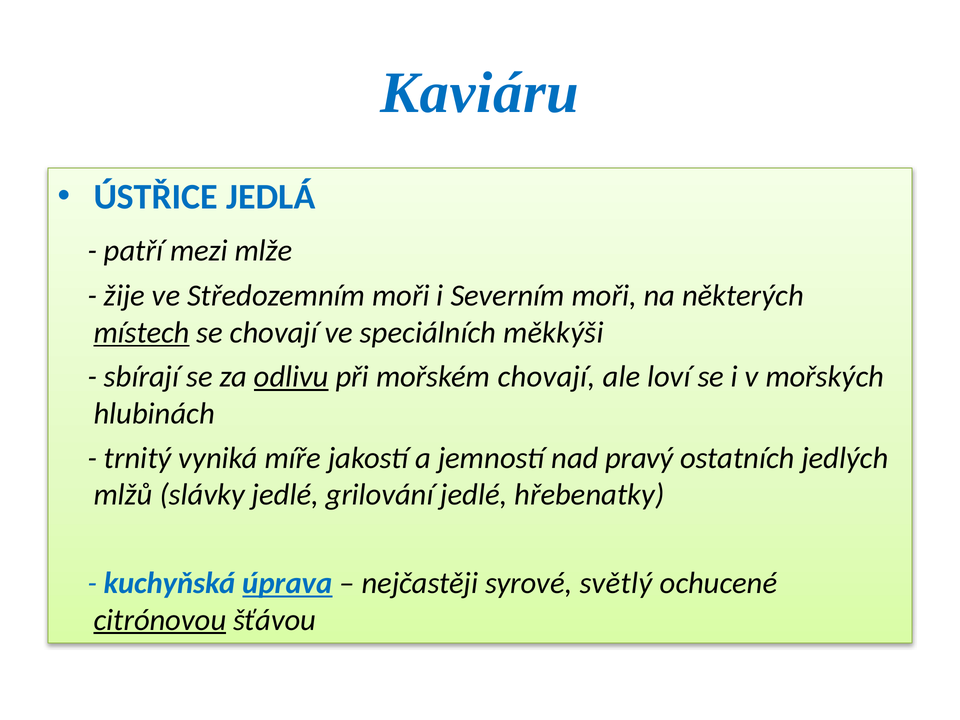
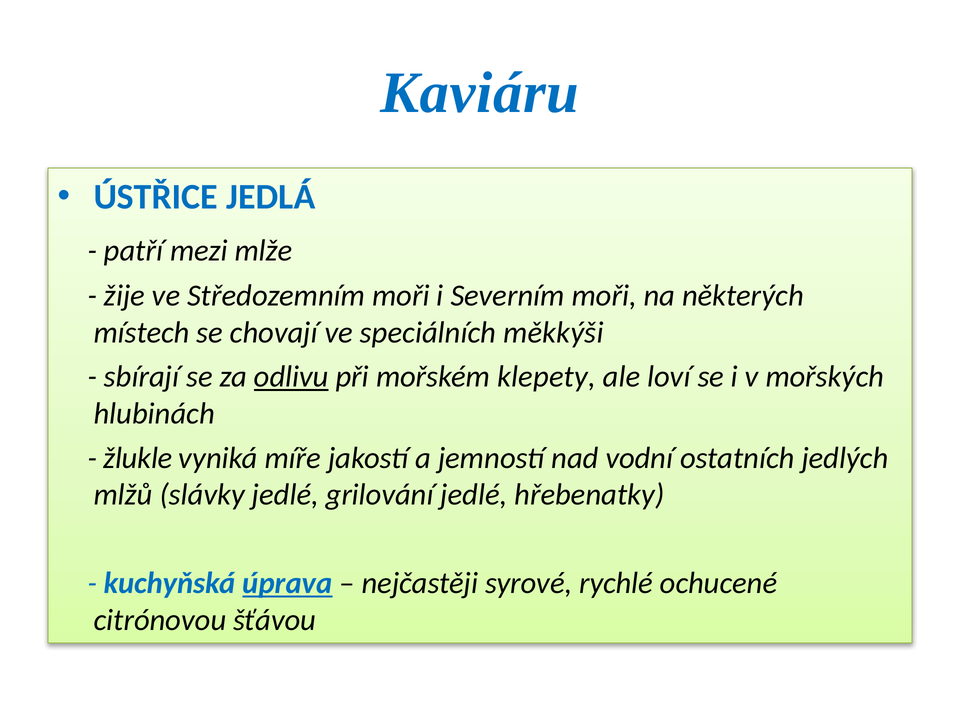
místech underline: present -> none (142, 333)
mořském chovají: chovají -> klepety (547, 377)
trnitý: trnitý -> žlukle (138, 458)
pravý: pravý -> vodní (639, 458)
světlý: světlý -> rychlé (616, 583)
citrónovou underline: present -> none (160, 620)
